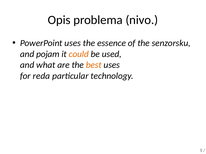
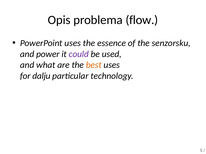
nivo: nivo -> flow (142, 20)
pojam: pojam -> power (48, 54)
could colour: orange -> purple (79, 54)
reda: reda -> dalju (42, 76)
